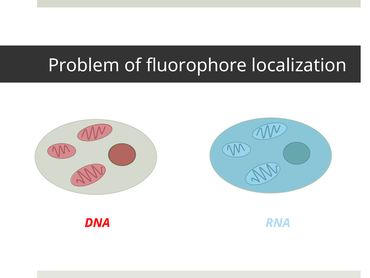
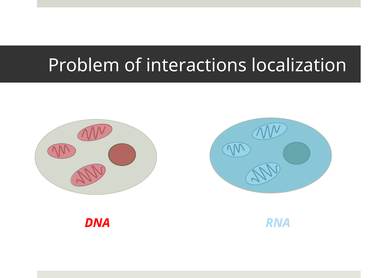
fluorophore: fluorophore -> interactions (196, 65)
